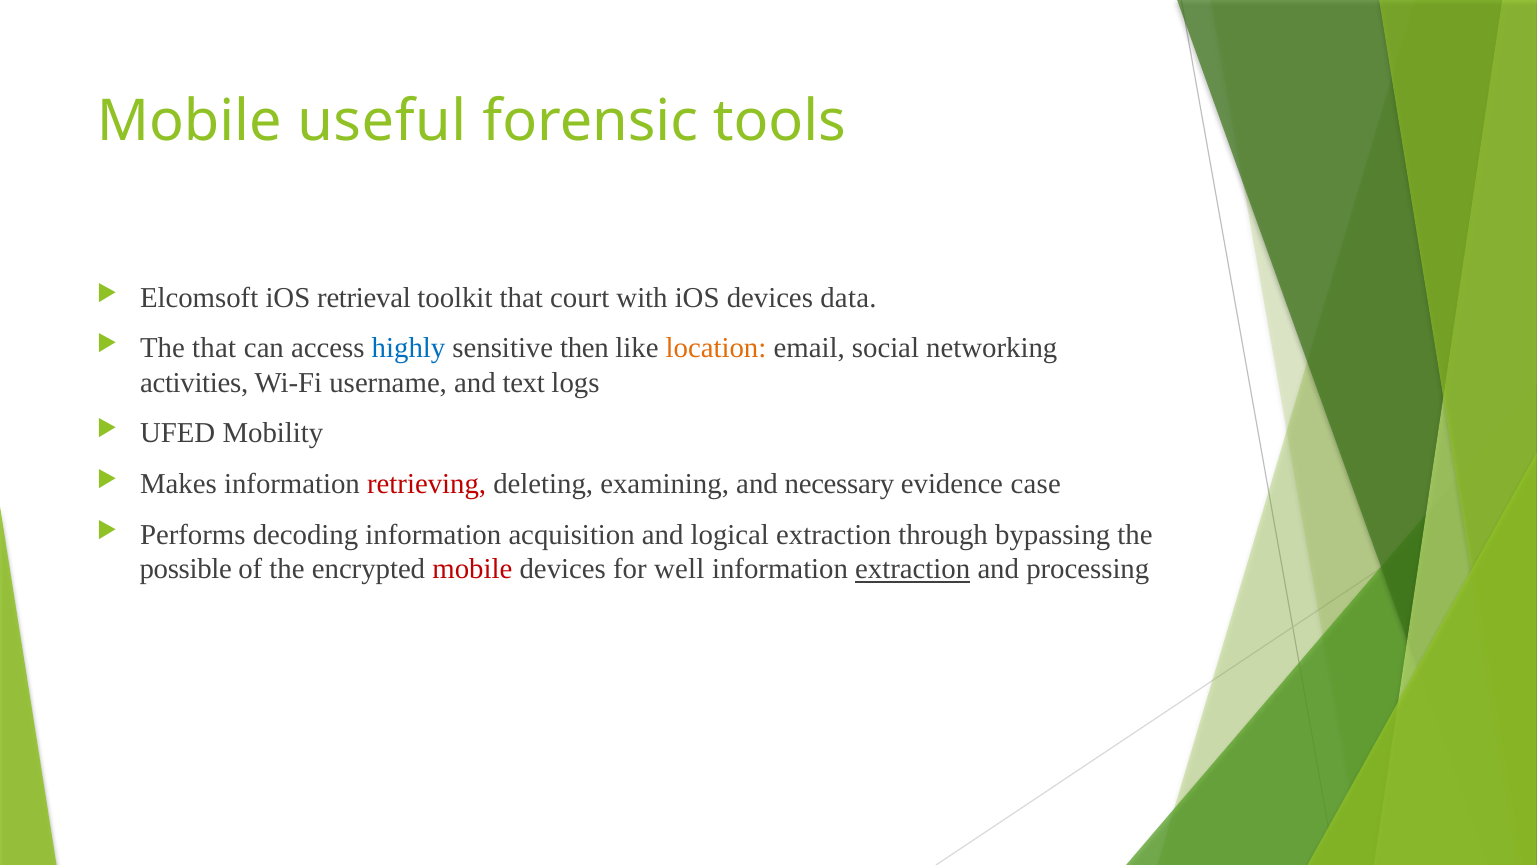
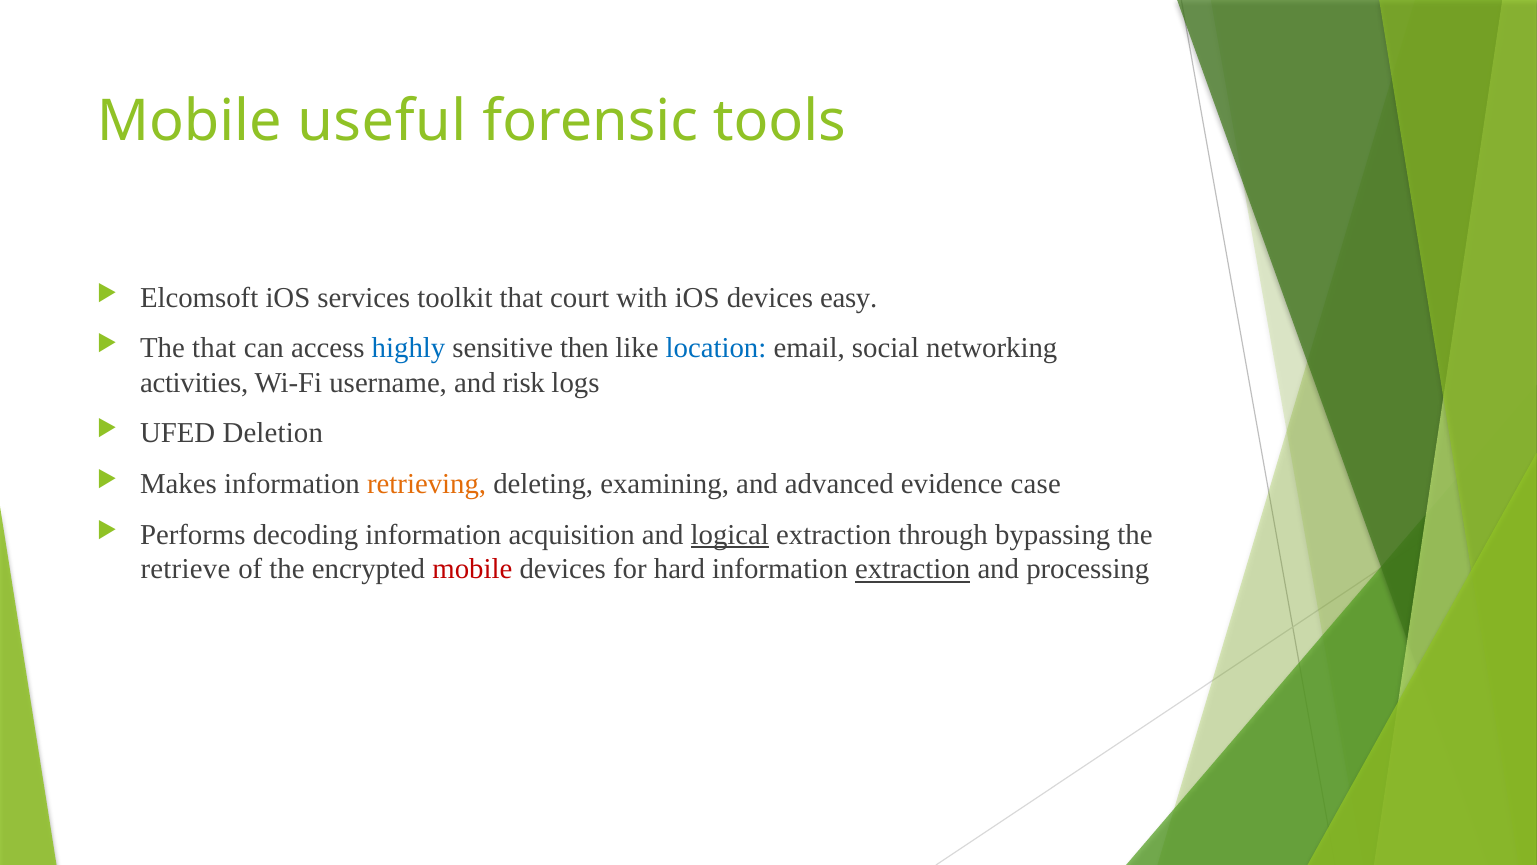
retrieval: retrieval -> services (364, 297)
data: data -> easy (849, 297)
location colour: orange -> blue (716, 348)
text: text -> risk (524, 383)
Mobility: Mobility -> Deletion (273, 433)
retrieving colour: red -> orange (427, 484)
necessary: necessary -> advanced (839, 484)
logical underline: none -> present (730, 534)
possible: possible -> retrieve (185, 569)
well: well -> hard (679, 569)
